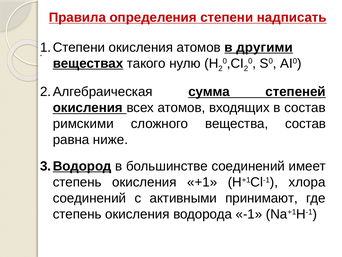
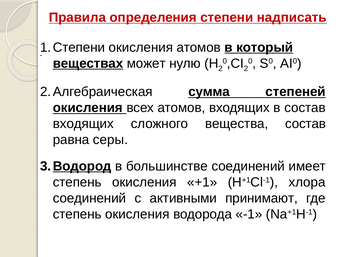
другими: другими -> который (265, 47)
такого: такого -> может (146, 63)
римскими: римскими -> входящих (83, 124)
ниже: ниже -> серы (110, 140)
